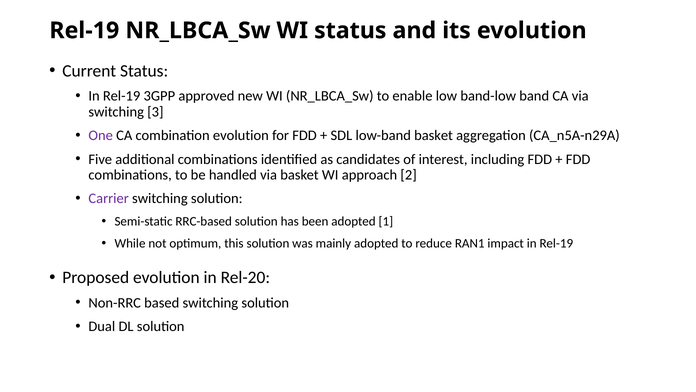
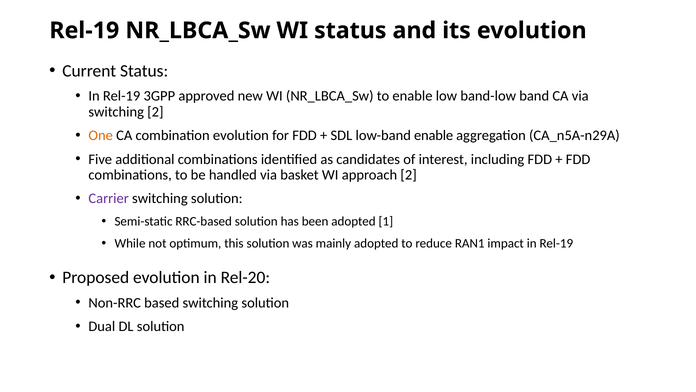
switching 3: 3 -> 2 (155, 112)
One colour: purple -> orange (101, 135)
low-band basket: basket -> enable (434, 135)
